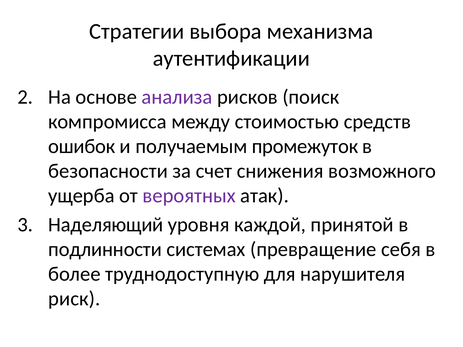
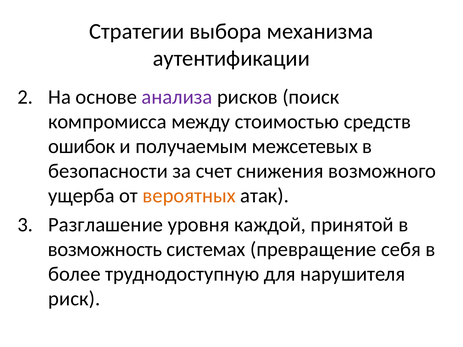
промежуток: промежуток -> межсетевых (305, 147)
вероятных colour: purple -> orange (189, 196)
Наделяющий: Наделяющий -> Разглашение (106, 225)
подлинности: подлинности -> возможность (105, 249)
